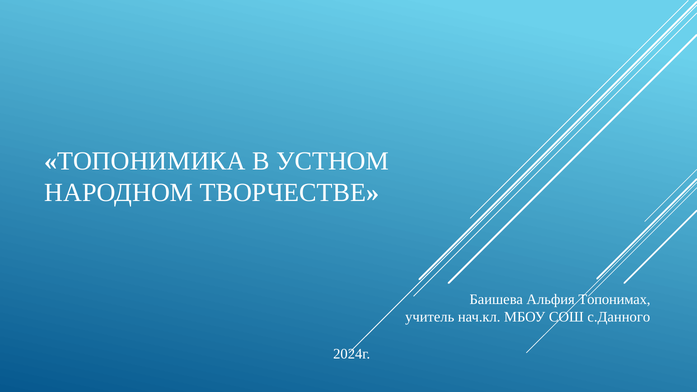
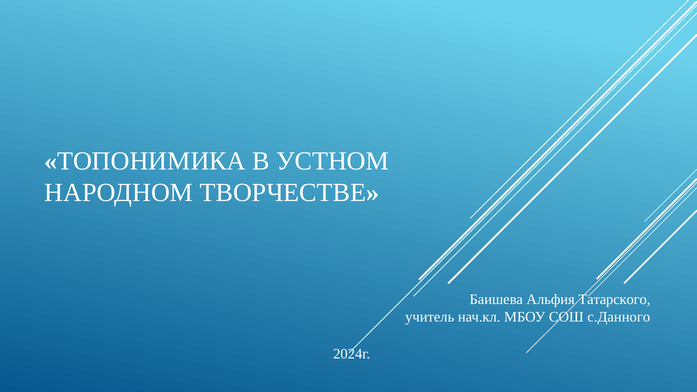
Топонимах: Топонимах -> Татарского (614, 300)
